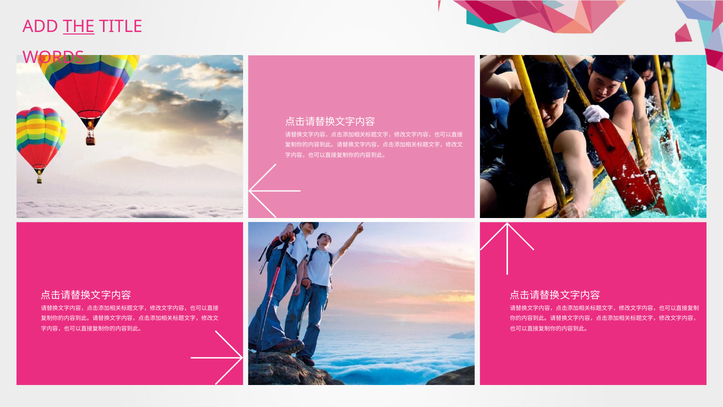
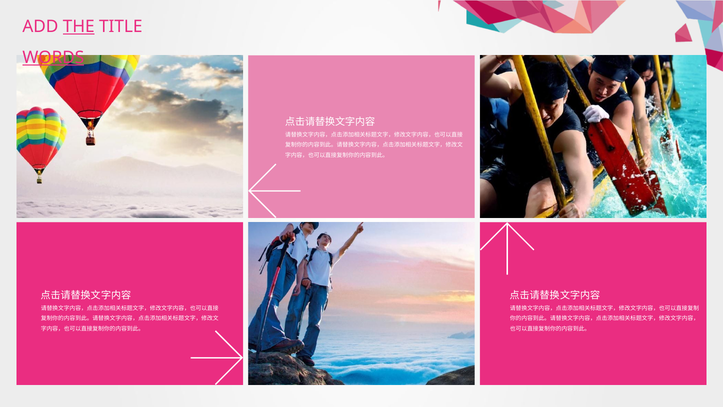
WORDS underline: none -> present (53, 58)
